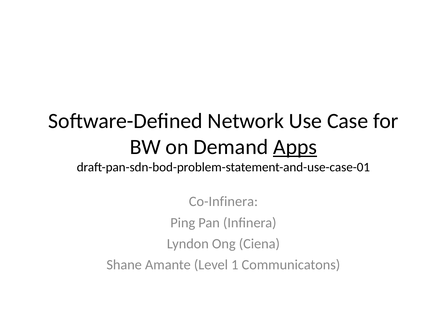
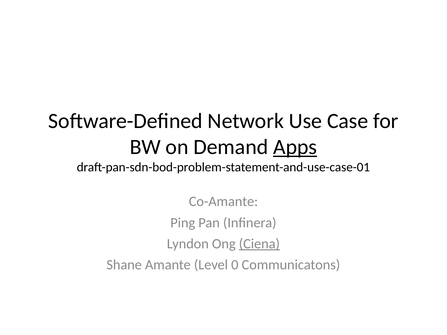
Co-Infinera: Co-Infinera -> Co-Amante (223, 202)
Ciena underline: none -> present (259, 244)
1: 1 -> 0 (235, 265)
